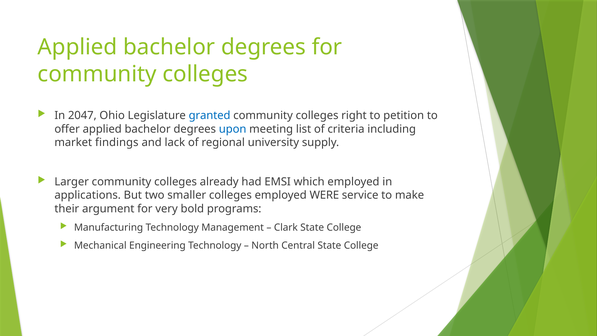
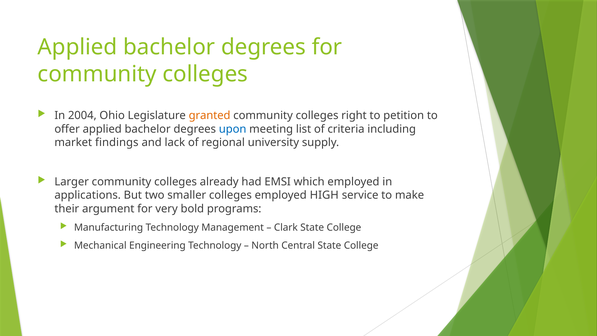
2047: 2047 -> 2004 (82, 116)
granted colour: blue -> orange (210, 116)
WERE: WERE -> HIGH (324, 195)
